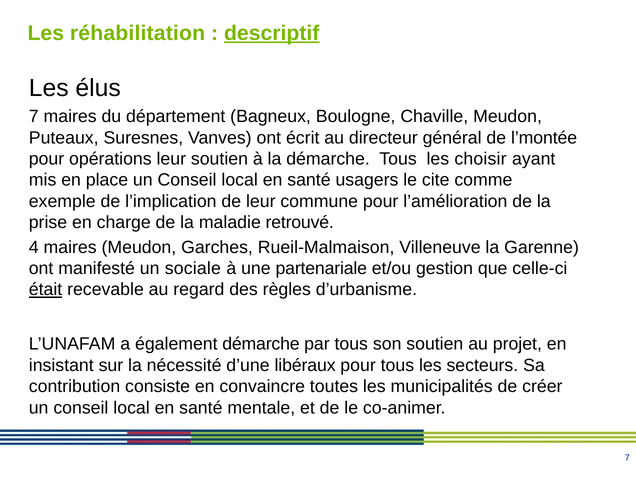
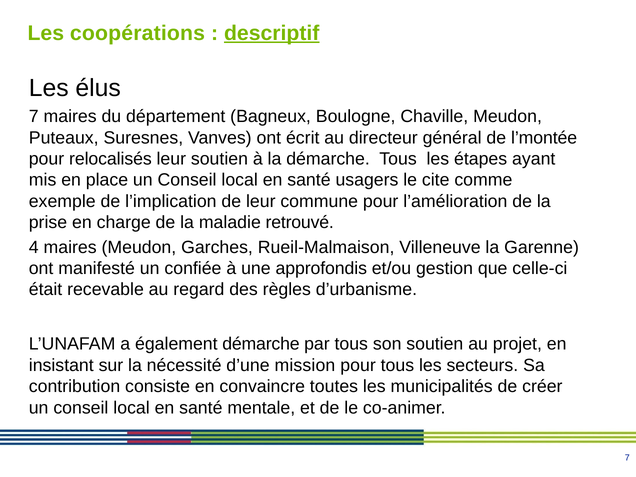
réhabilitation: réhabilitation -> coopérations (137, 33)
opérations: opérations -> relocalisés (110, 159)
choisir: choisir -> étapes (481, 159)
sociale: sociale -> confiée (193, 268)
partenariale: partenariale -> approfondis (321, 268)
était underline: present -> none (46, 290)
libéraux: libéraux -> mission (305, 365)
